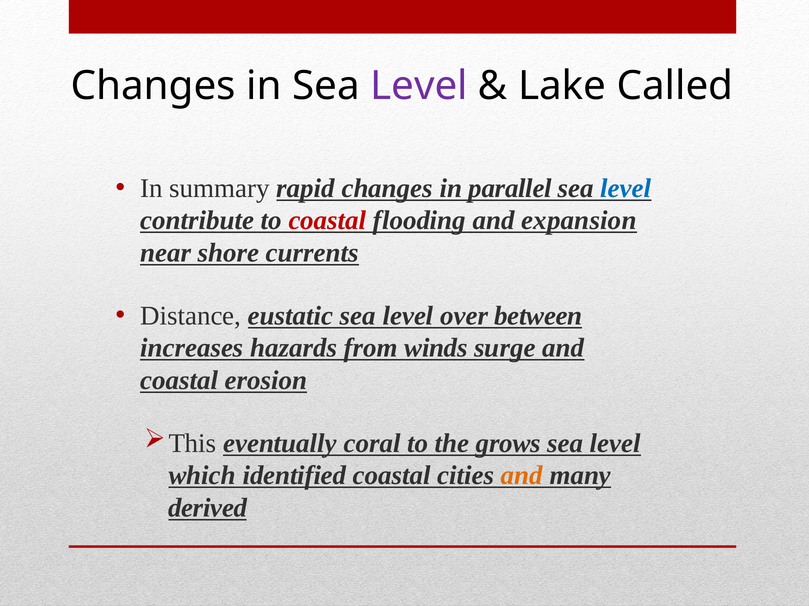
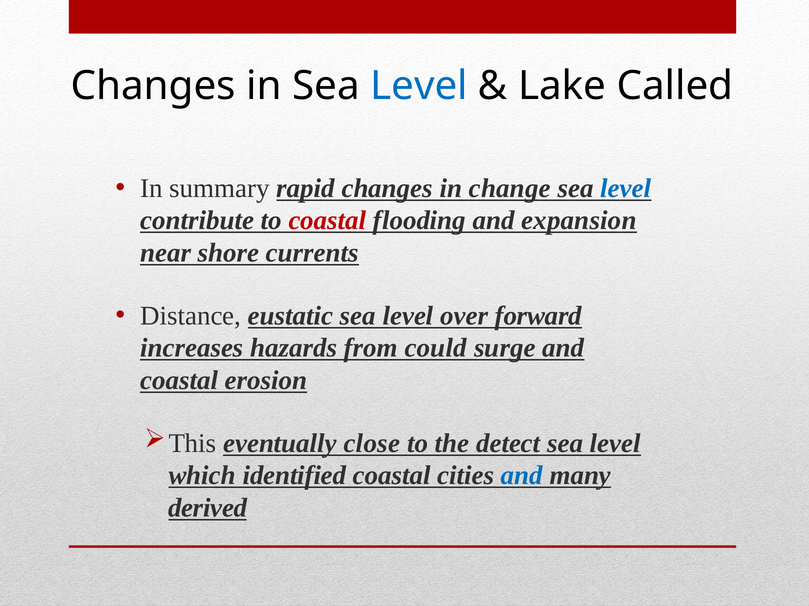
Level colour: purple -> blue (419, 86)
parallel: parallel -> change (510, 188)
between: between -> forward (538, 316)
winds: winds -> could (436, 348)
coral: coral -> close (372, 444)
grows: grows -> detect (508, 444)
and colour: orange -> blue (522, 476)
